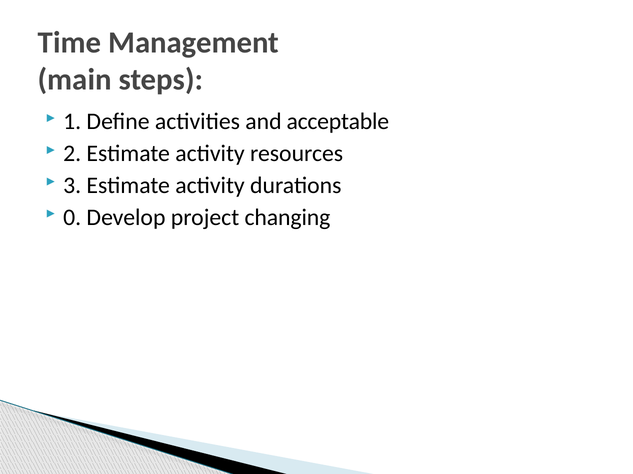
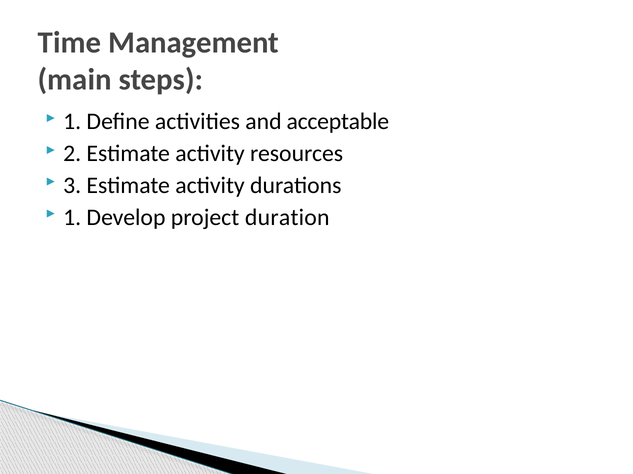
0: 0 -> 1 (72, 218)
changing: changing -> duration (287, 218)
